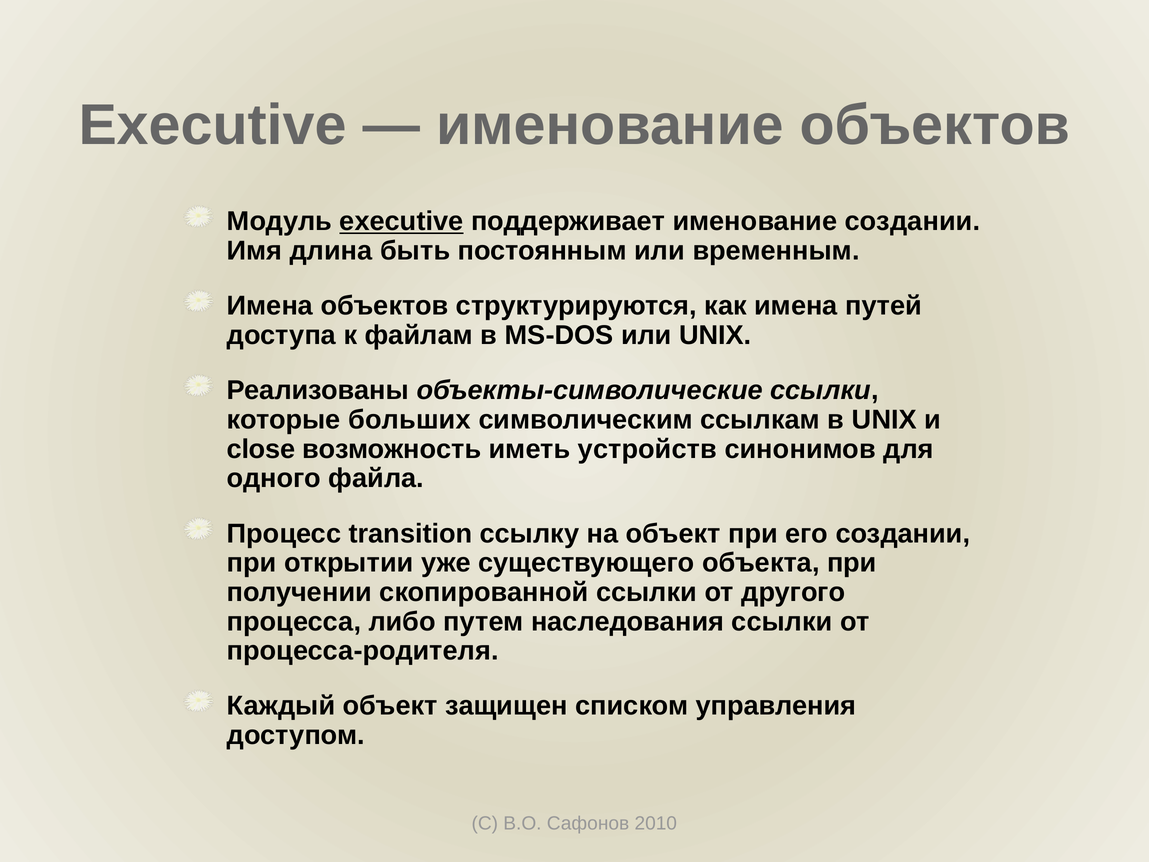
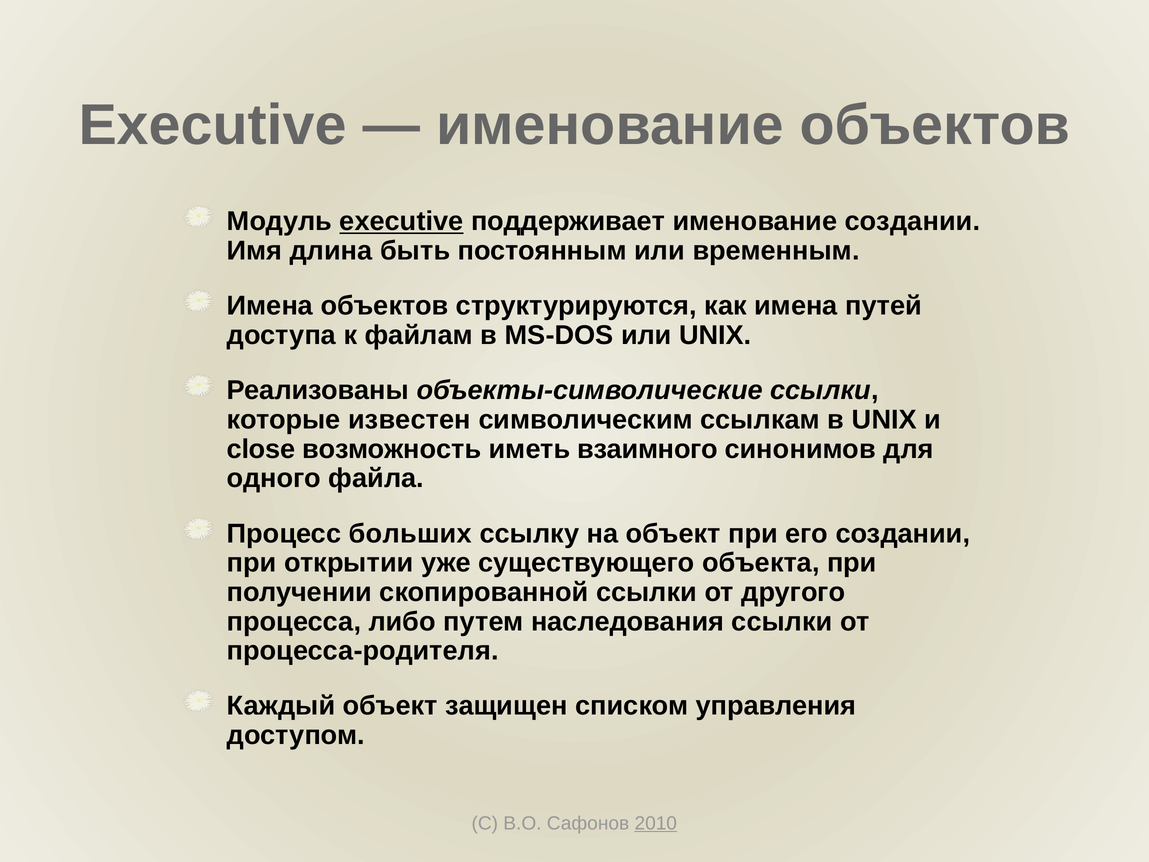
больших: больших -> известен (409, 420)
устройств: устройств -> взаимного (648, 449)
transition: transition -> больших (410, 533)
2010 underline: none -> present (656, 823)
